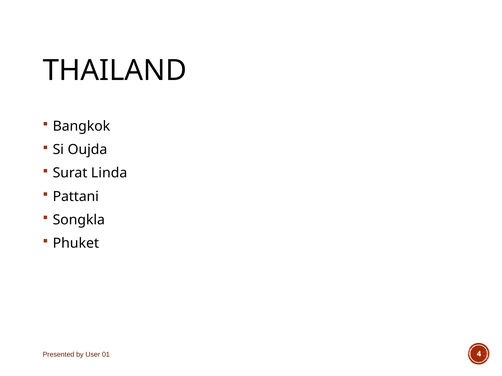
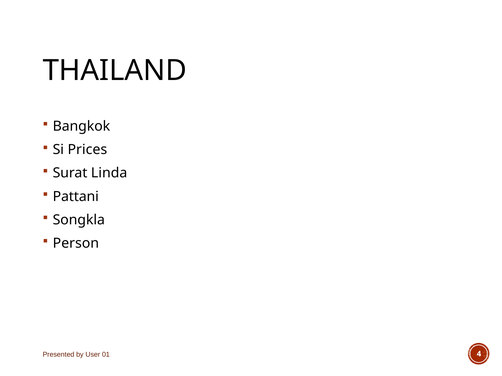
Oujda: Oujda -> Prices (87, 150)
Phuket: Phuket -> Person (76, 244)
